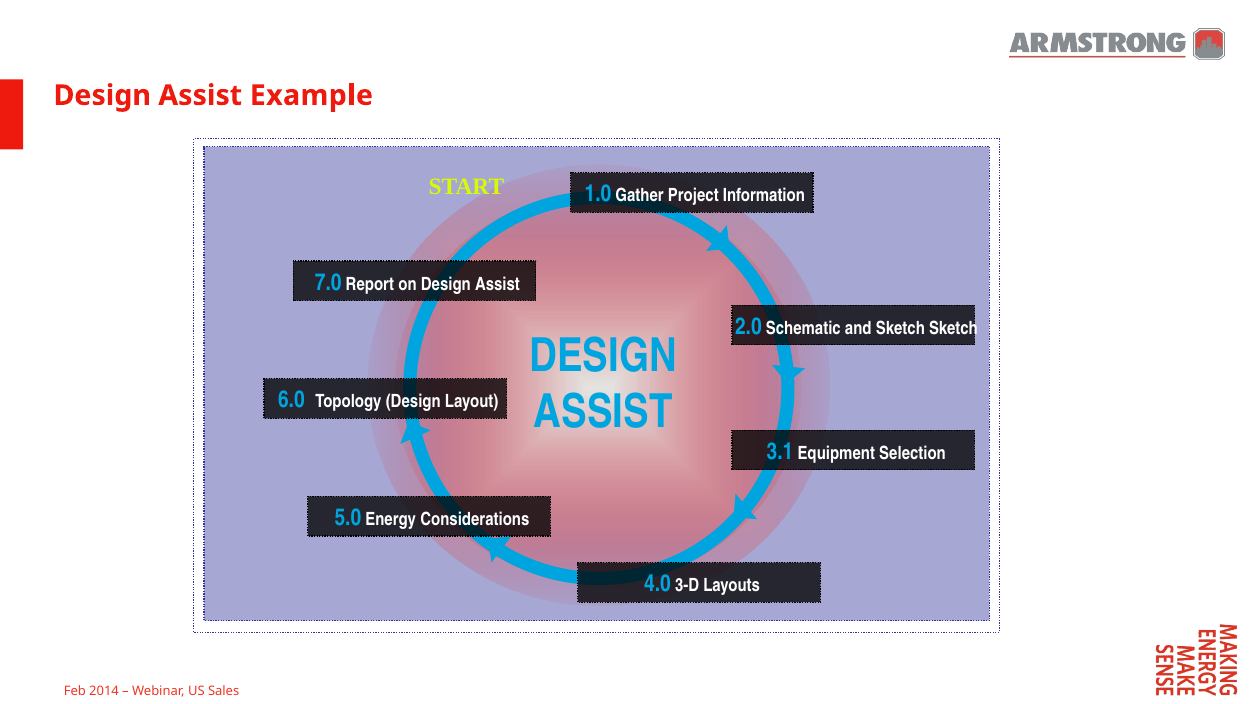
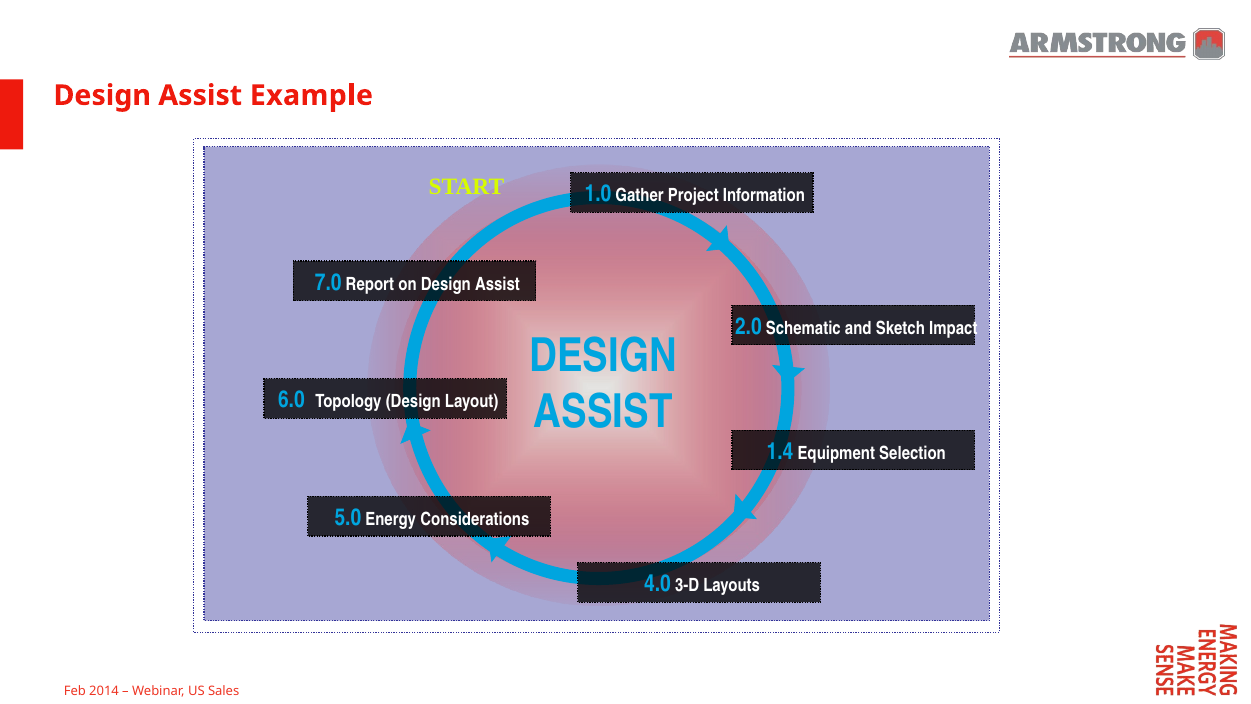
Sketch Sketch: Sketch -> Impact (953, 328)
3.1: 3.1 -> 1.4 (780, 451)
